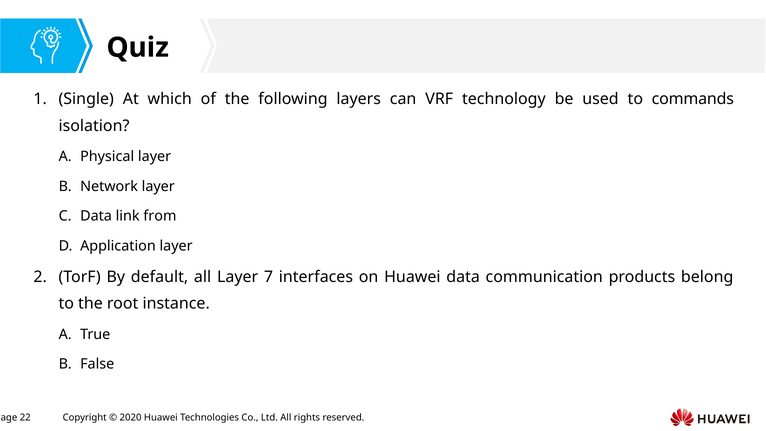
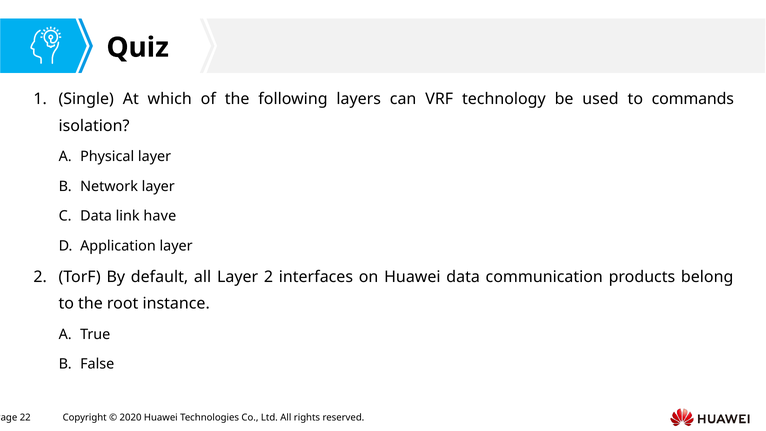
from: from -> have (160, 216)
all Layer 7: 7 -> 2 (268, 277)
